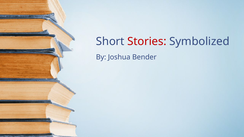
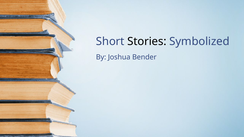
Stories colour: red -> black (147, 41)
